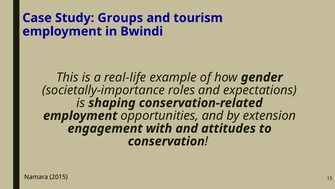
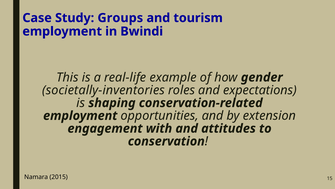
societally-importance: societally-importance -> societally-inventories (103, 90)
